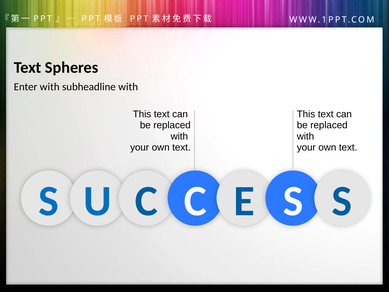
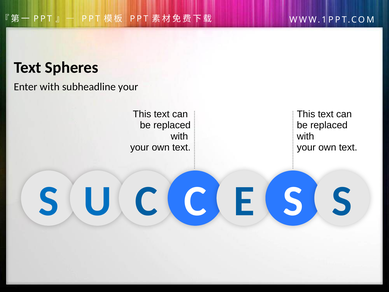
subheadline with: with -> your (128, 87)
